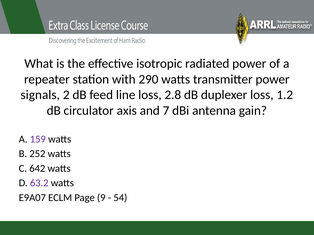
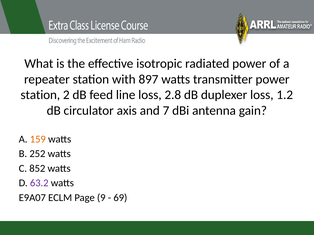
290: 290 -> 897 (148, 79)
signals: signals -> station (40, 95)
159 colour: purple -> orange (38, 139)
642: 642 -> 852 (37, 169)
54: 54 -> 69 (120, 198)
